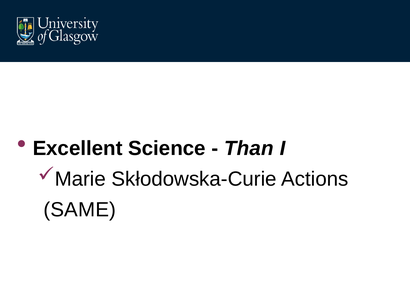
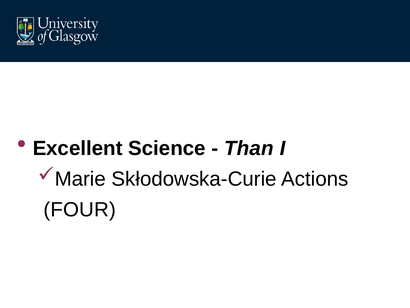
SAME: SAME -> FOUR (80, 209)
